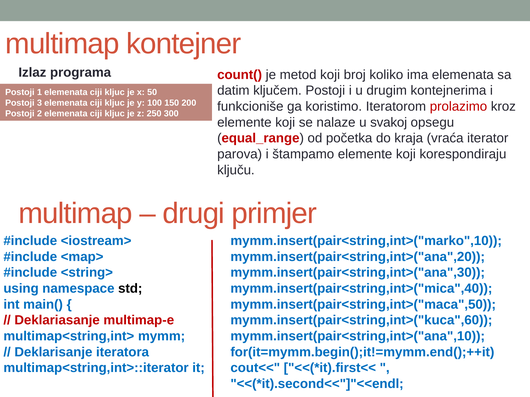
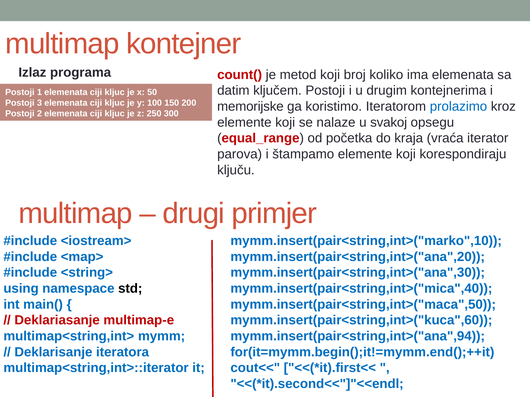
funkcioniše: funkcioniše -> memorijske (250, 107)
prolazimo colour: red -> blue (458, 107)
mymm.insert(pair<string,int>("ana",10: mymm.insert(pair<string,int>("ana",10 -> mymm.insert(pair<string,int>("ana",94 (358, 337)
